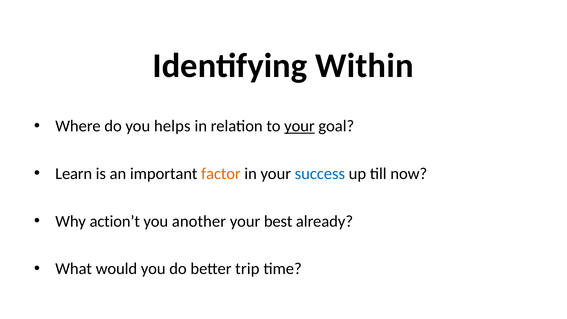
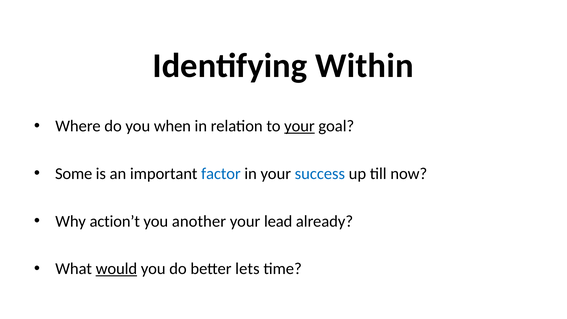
helps: helps -> when (172, 126)
Learn: Learn -> Some (74, 174)
factor colour: orange -> blue (221, 174)
best: best -> lead (278, 221)
would underline: none -> present (116, 269)
trip: trip -> lets (247, 269)
